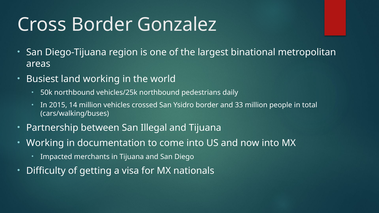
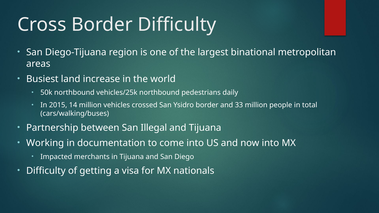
Border Gonzalez: Gonzalez -> Difficulty (177, 25)
land working: working -> increase (101, 79)
